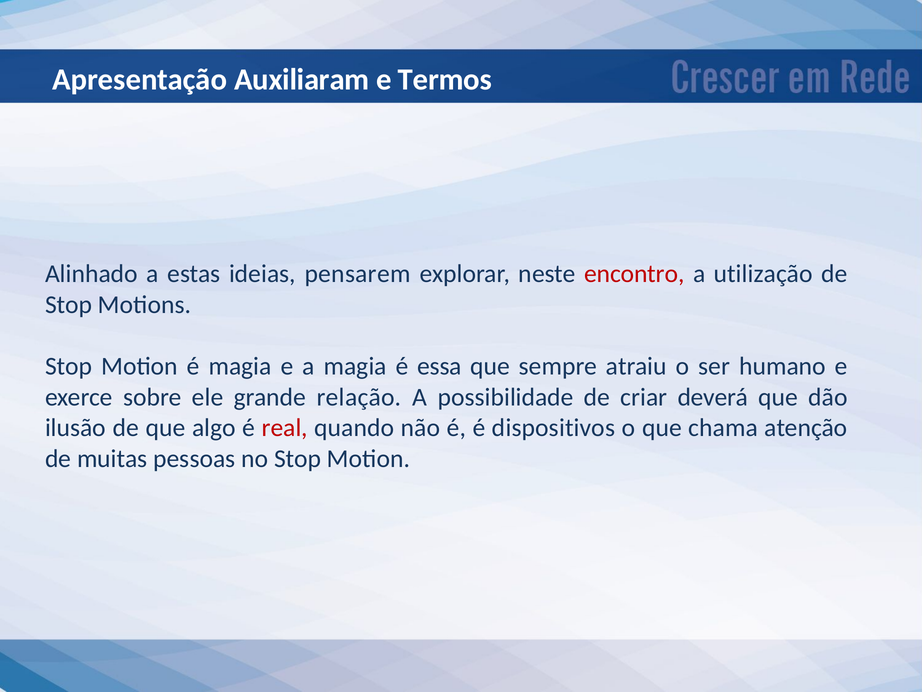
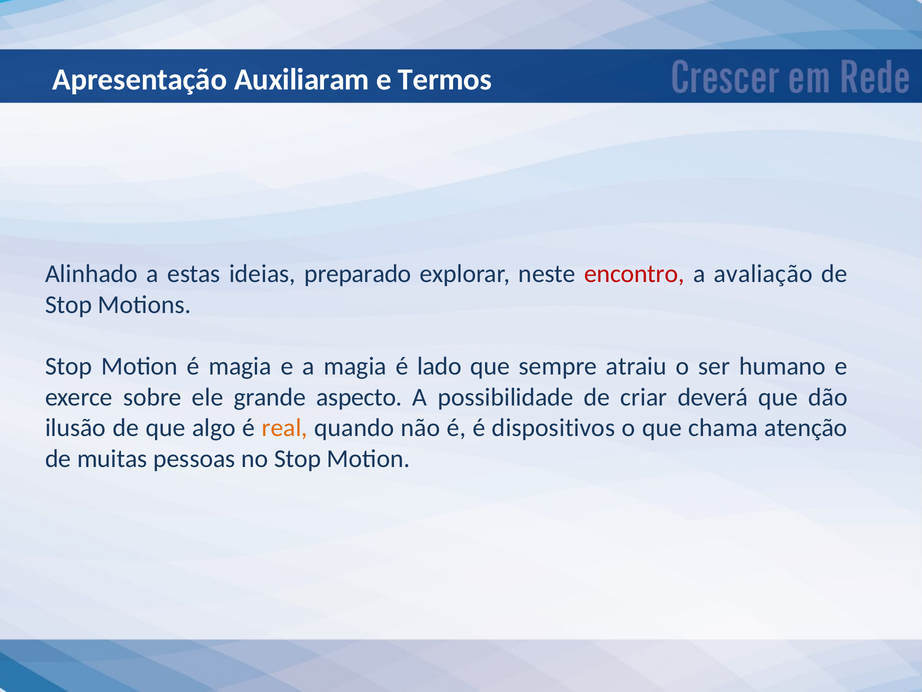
pensarem: pensarem -> preparado (358, 274)
utilização: utilização -> avaliação (763, 274)
essa: essa -> lado (439, 366)
relação: relação -> aspecto (359, 397)
real colour: red -> orange (285, 428)
